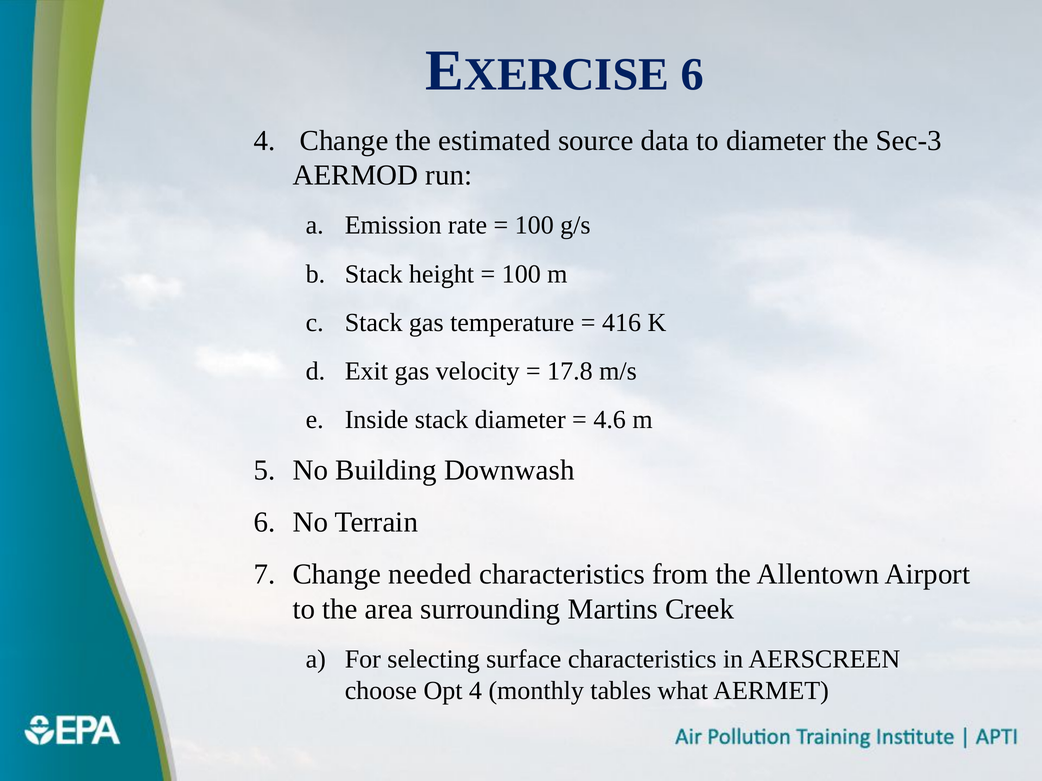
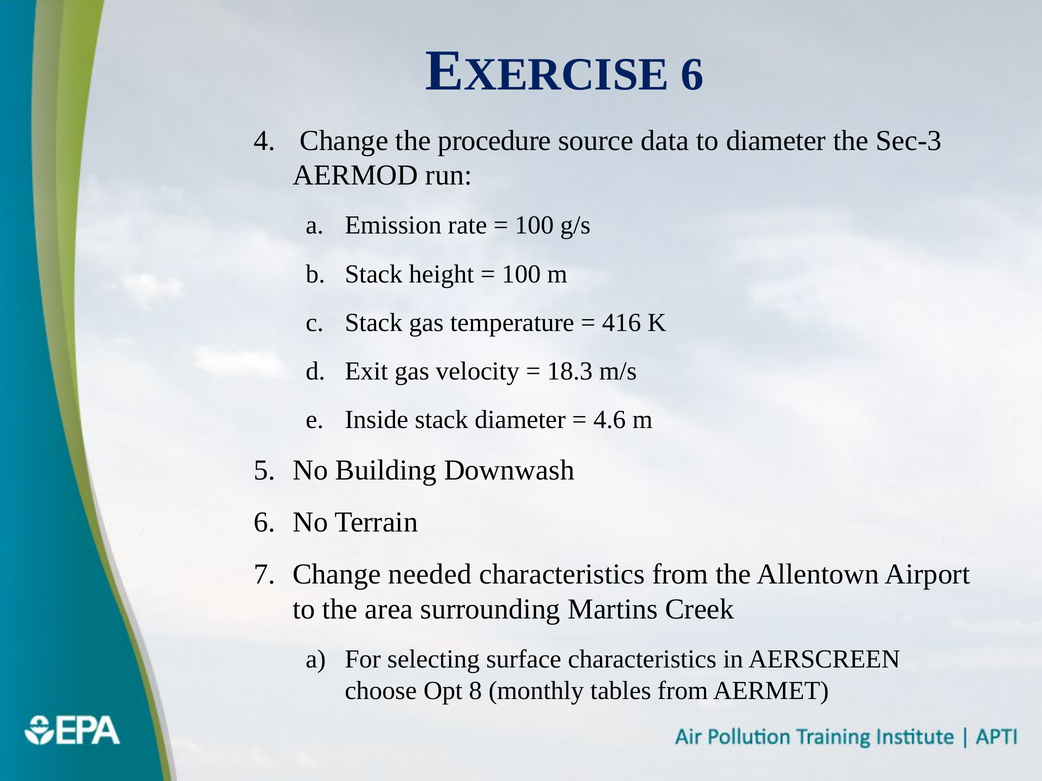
estimated: estimated -> procedure (495, 141)
17.8: 17.8 -> 18.3 (570, 371)
Opt 4: 4 -> 8 (475, 691)
tables what: what -> from (683, 691)
